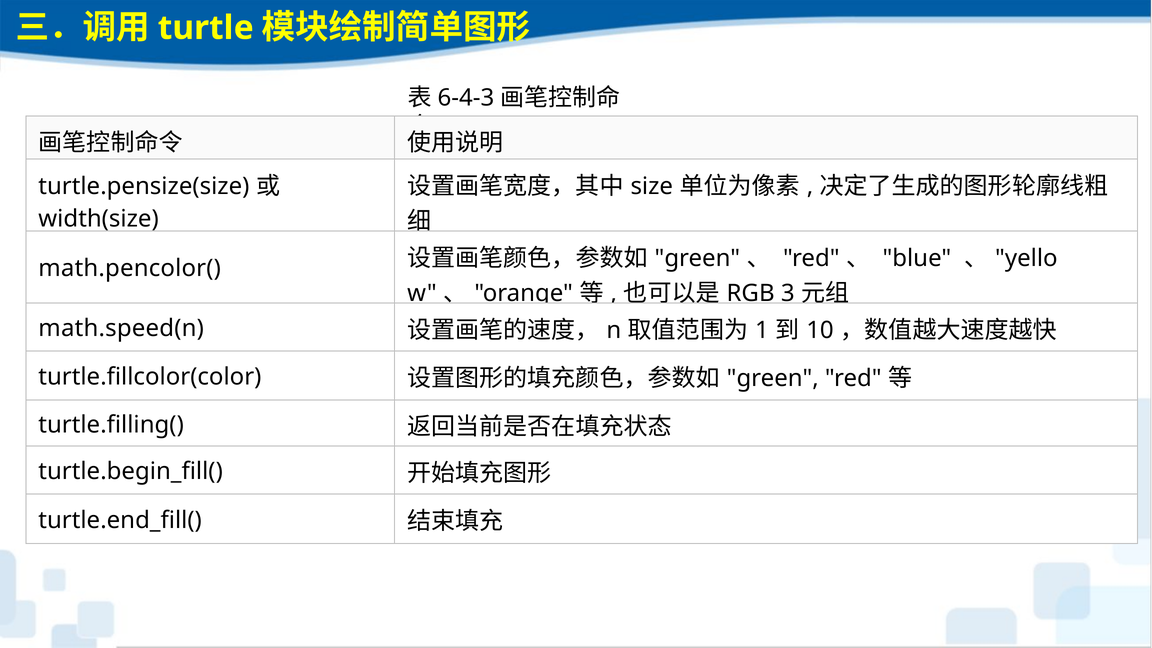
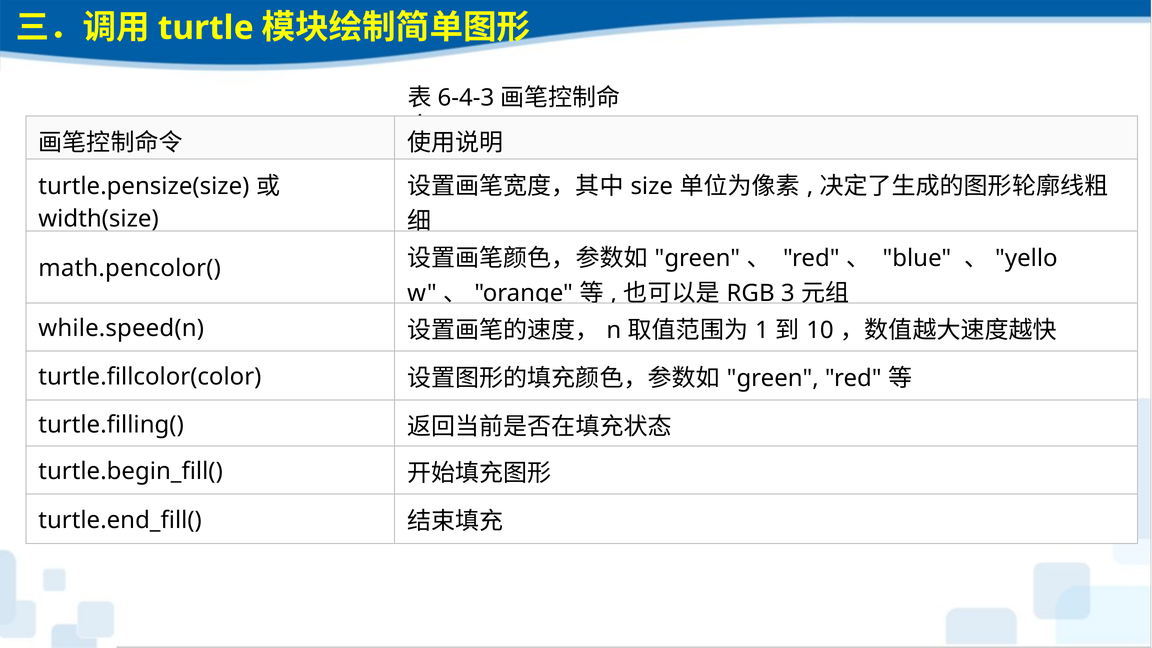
math.speed(n: math.speed(n -> while.speed(n (121, 328)
